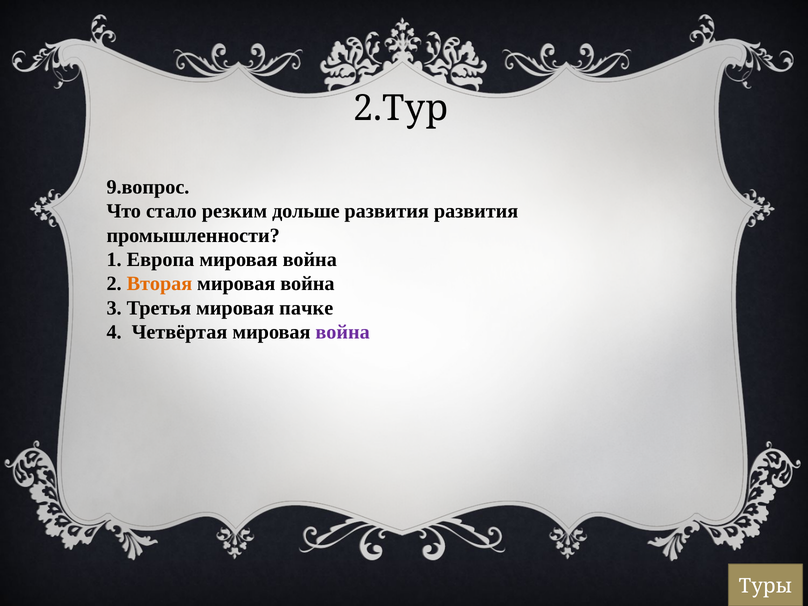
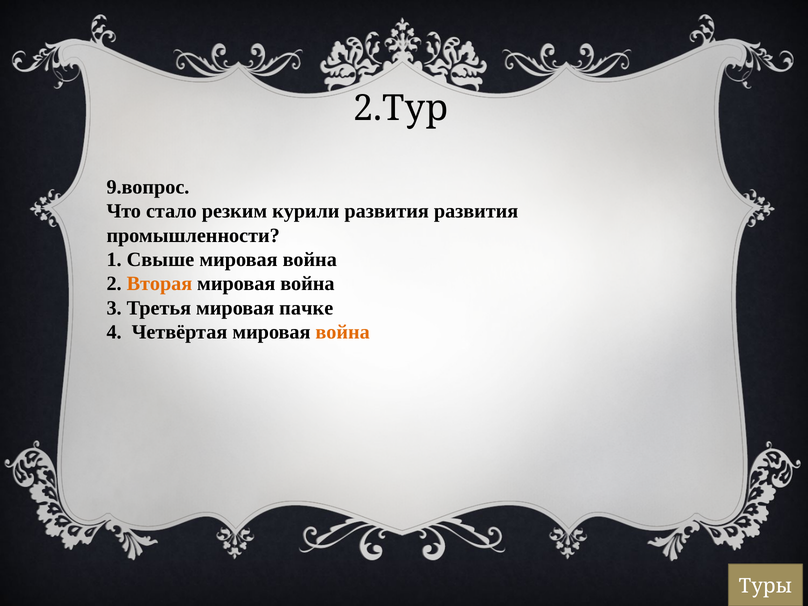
дольше: дольше -> курили (306, 211)
Европа: Европа -> Свыше (160, 260)
война colour: purple -> orange (343, 332)
